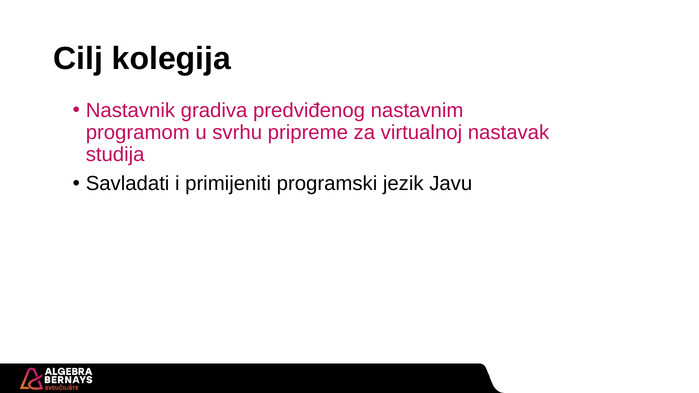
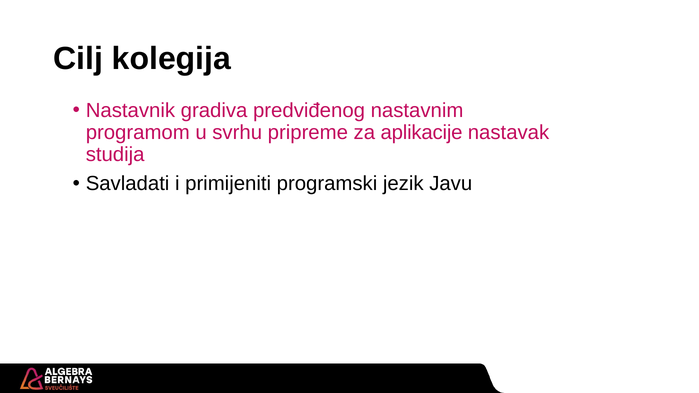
virtualnoj: virtualnoj -> aplikacije (422, 132)
